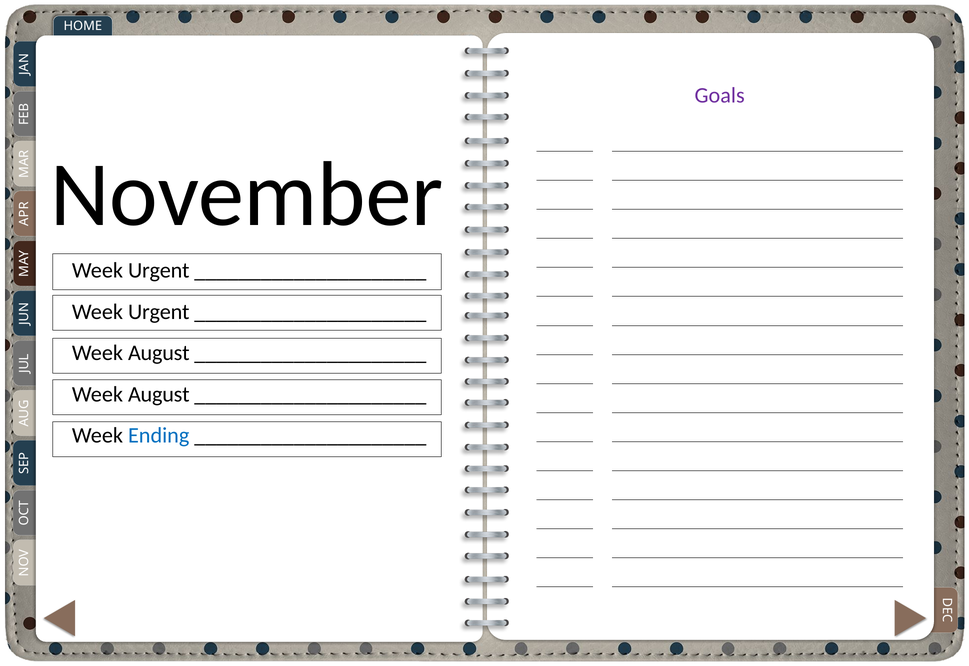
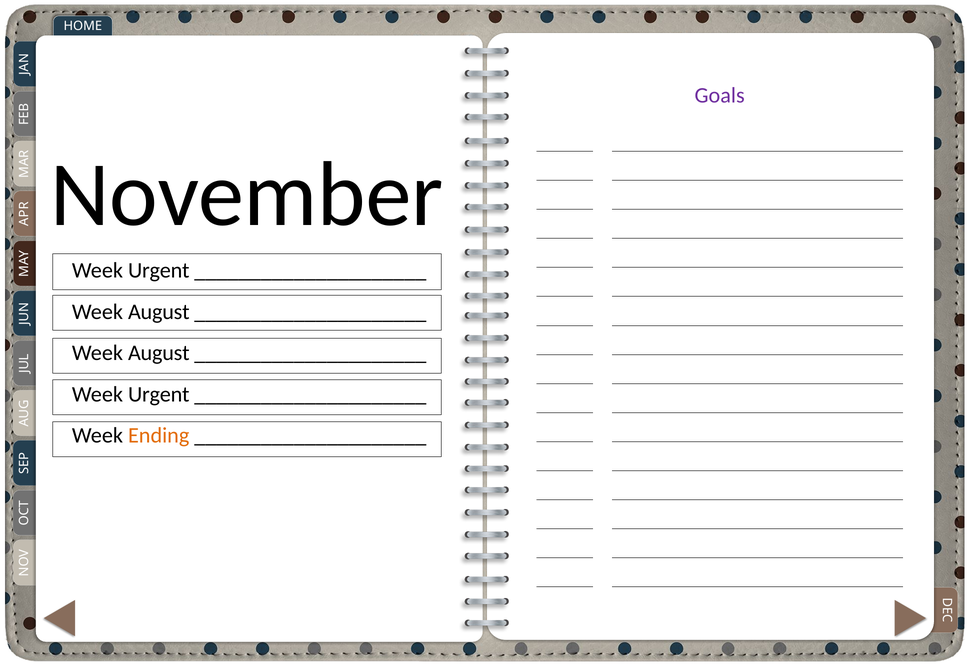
Urgent: Urgent -> August (159, 312)
August: August -> Urgent (159, 394)
Ending colour: blue -> orange (159, 436)
